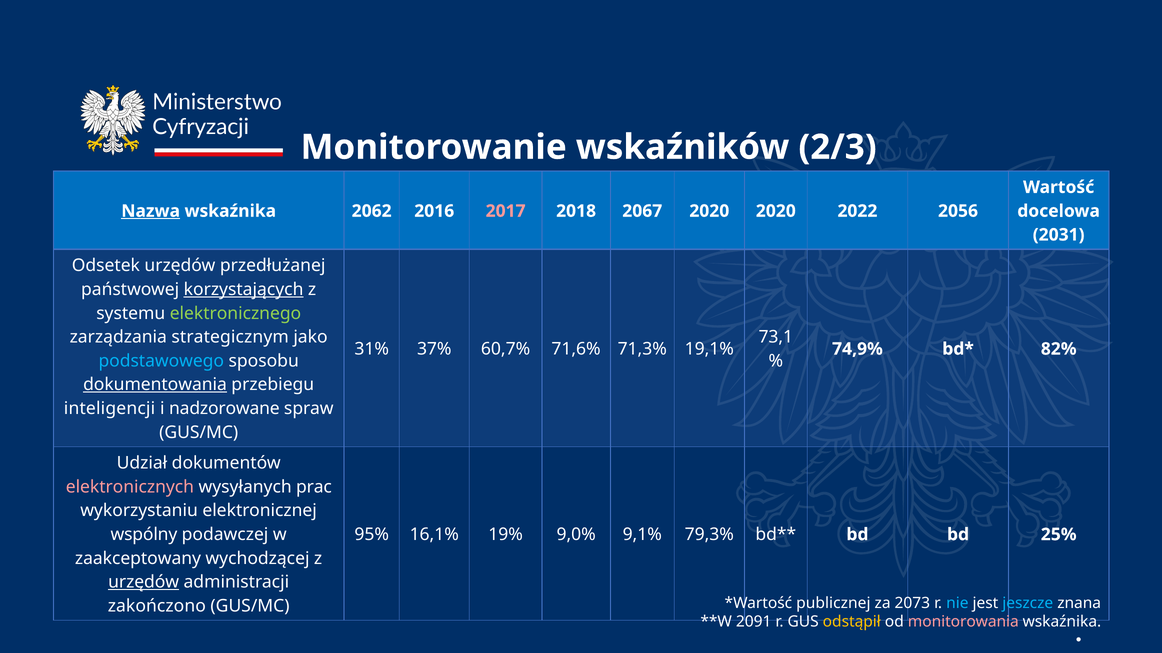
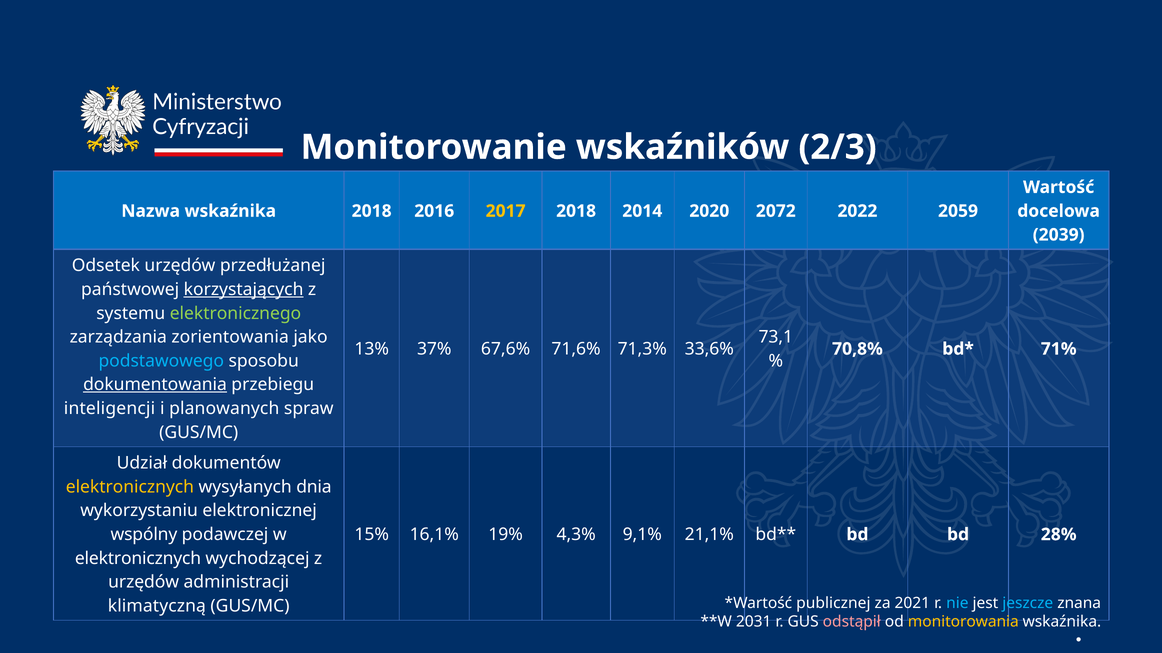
Nazwa underline: present -> none (151, 211)
wskaźnika 2062: 2062 -> 2018 (372, 211)
2017 colour: pink -> yellow (506, 211)
2067: 2067 -> 2014 (642, 211)
2020 2020: 2020 -> 2072 (776, 211)
2056: 2056 -> 2059 (958, 211)
2031: 2031 -> 2039 (1059, 235)
strategicznym: strategicznym -> zorientowania (230, 337)
31%: 31% -> 13% (372, 349)
60,7%: 60,7% -> 67,6% (506, 349)
19,1%: 19,1% -> 33,6% (709, 349)
74,9%: 74,9% -> 70,8% (857, 349)
82%: 82% -> 71% (1059, 349)
nadzorowane: nadzorowane -> planowanych (224, 409)
elektronicznych colour: pink -> yellow (130, 487)
prac: prac -> dnia (314, 487)
95%: 95% -> 15% (372, 535)
9,0%: 9,0% -> 4,3% (576, 535)
79,3%: 79,3% -> 21,1% (709, 535)
25%: 25% -> 28% (1059, 535)
zaakceptowany: zaakceptowany -> elektronicznych (138, 559)
urzędów underline: present -> none (144, 583)
2073: 2073 -> 2021 (912, 604)
zakończono: zakończono -> klimatyczną (157, 606)
2091: 2091 -> 2031 (754, 622)
odstąpił colour: yellow -> pink (852, 622)
monitorowania colour: pink -> yellow (963, 622)
